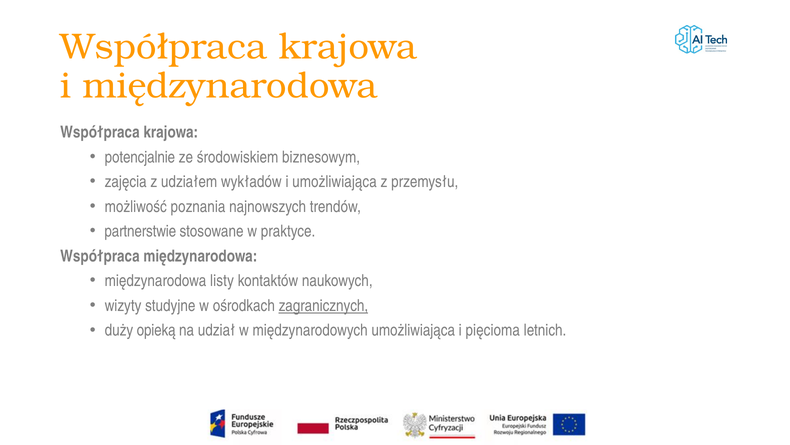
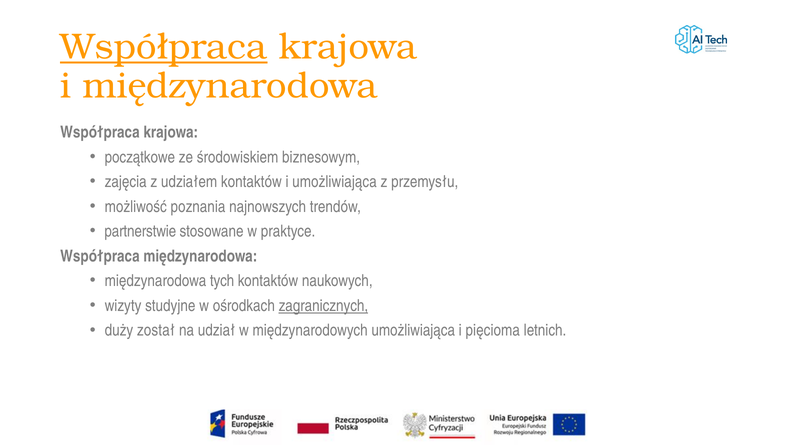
Współpraca underline: none -> present (164, 47)
potencjalnie: potencjalnie -> początkowe (140, 157)
udziałem wykładów: wykładów -> kontaktów (251, 182)
listy: listy -> tych (222, 281)
opieką: opieką -> został (156, 330)
